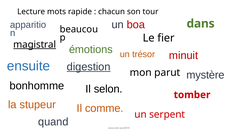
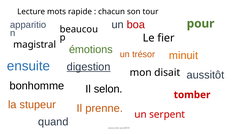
dans: dans -> pour (201, 24)
magistral underline: present -> none (35, 44)
minuit colour: red -> orange (184, 55)
parut: parut -> disait (167, 72)
mystère: mystère -> aussitôt (205, 75)
comme: comme -> prenne (104, 108)
